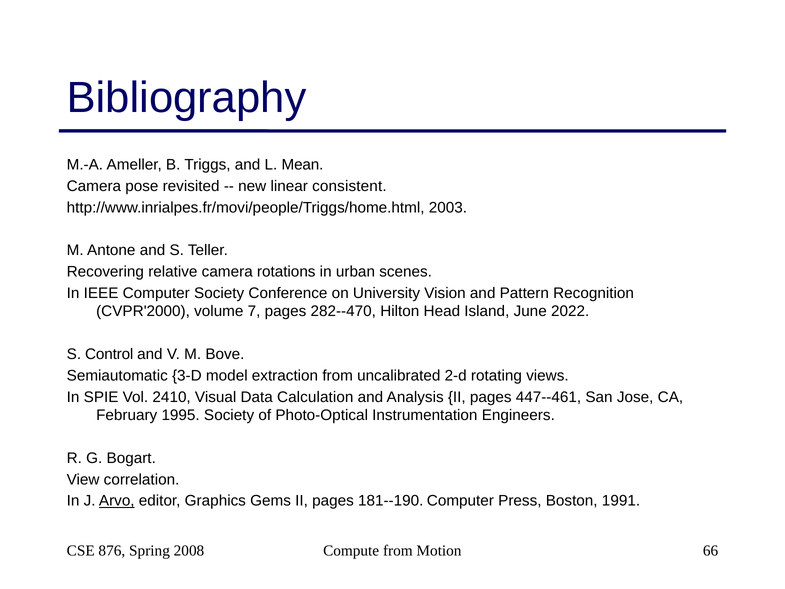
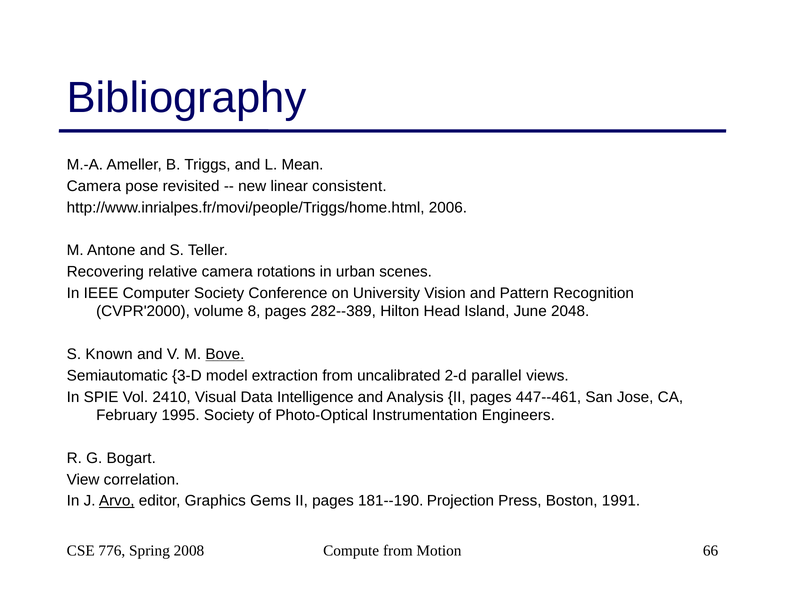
2003: 2003 -> 2006 (448, 207)
7: 7 -> 8 (254, 311)
282--470: 282--470 -> 282--389 (343, 311)
2022: 2022 -> 2048 (570, 311)
Control: Control -> Known (109, 354)
Bove underline: none -> present (225, 354)
rotating: rotating -> parallel (496, 375)
Calculation: Calculation -> Intelligence (315, 397)
181--190 Computer: Computer -> Projection (460, 501)
876: 876 -> 776 (112, 551)
